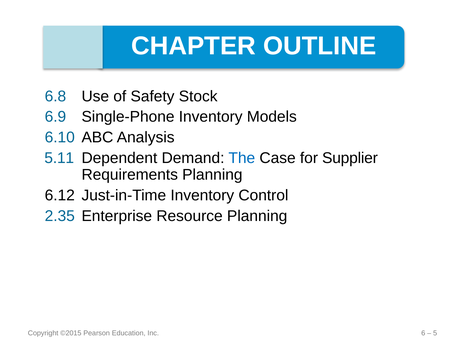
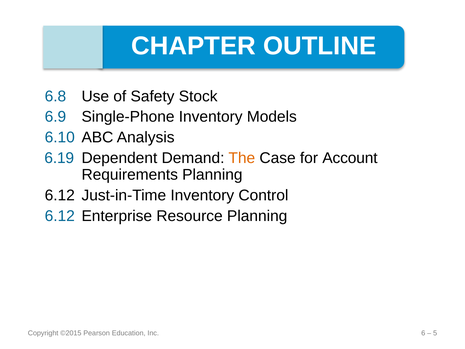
5.11: 5.11 -> 6.19 (59, 158)
The colour: blue -> orange (242, 158)
Supplier: Supplier -> Account (350, 158)
2.35: 2.35 -> 6.12 (60, 216)
